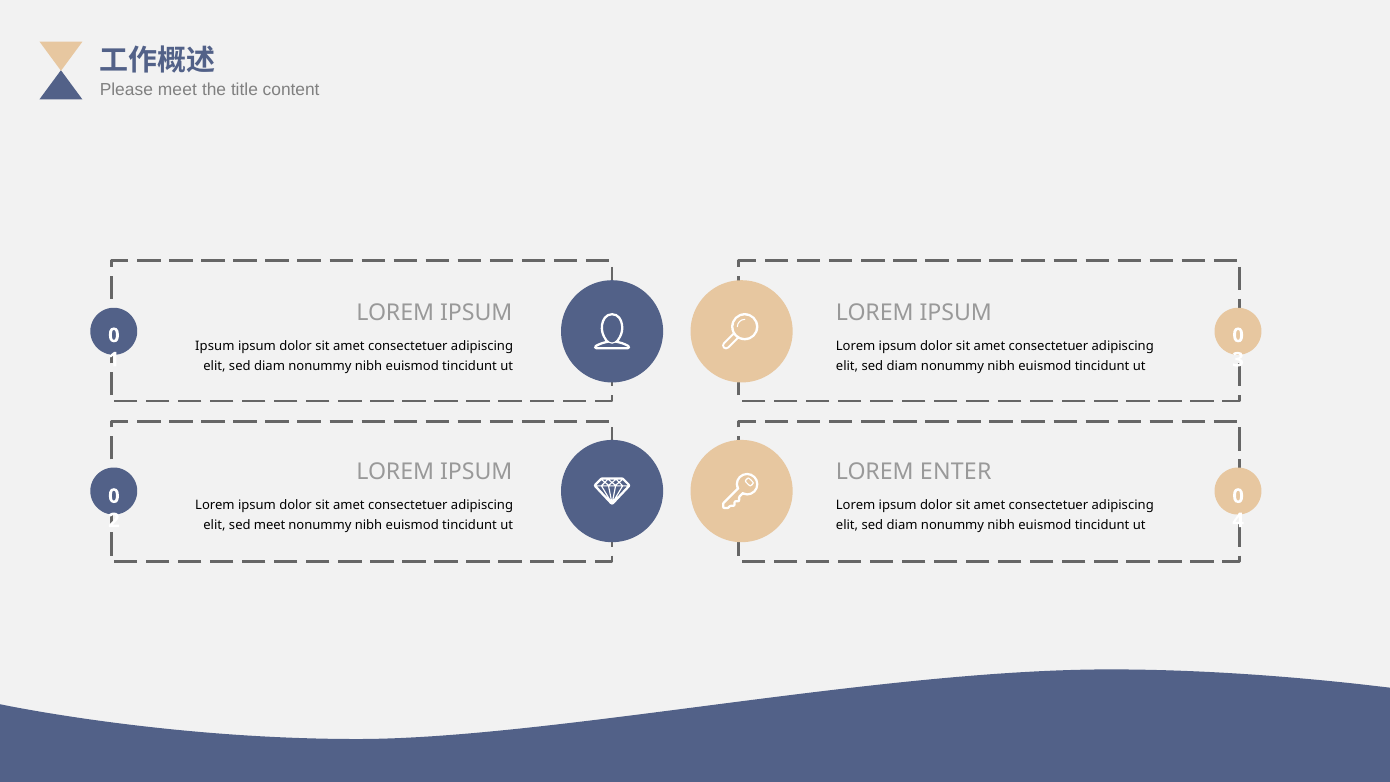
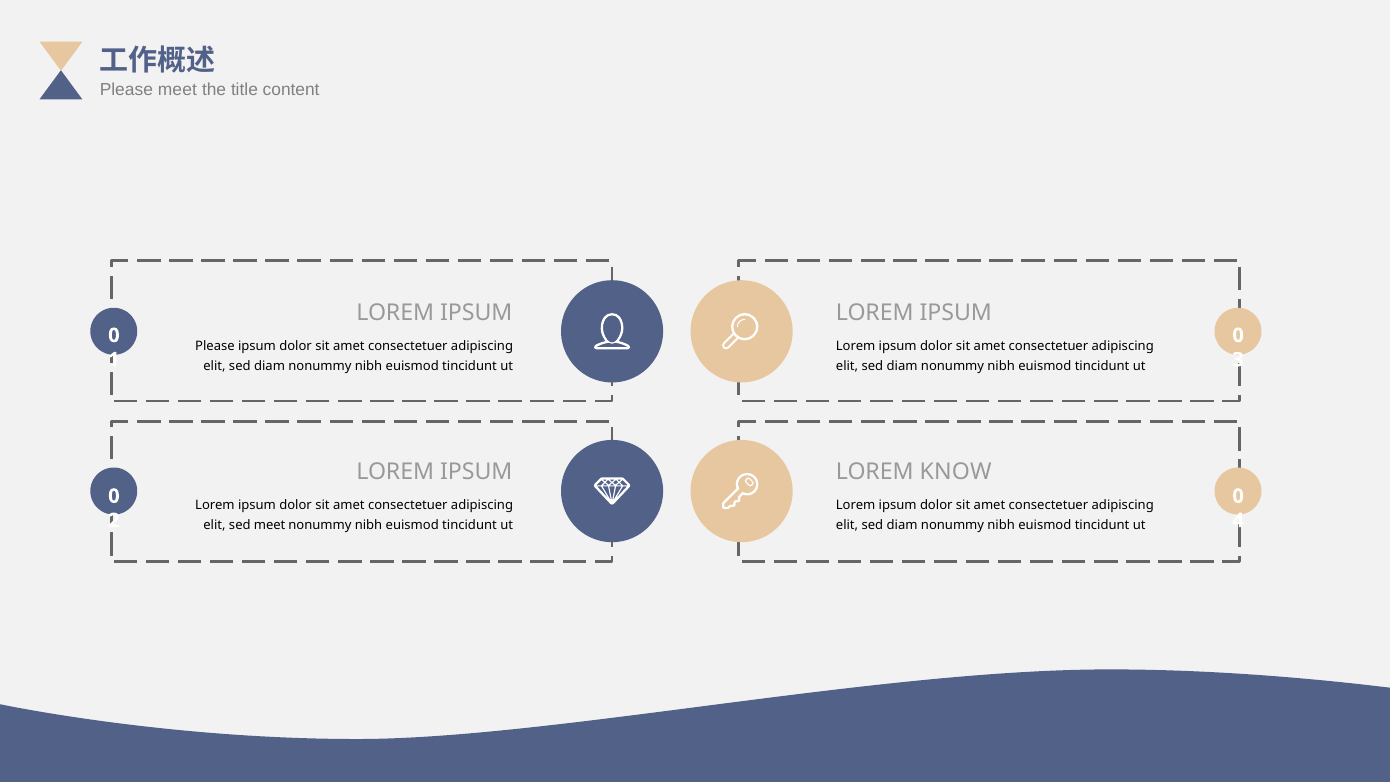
Ipsum: Ipsum -> Please (215, 346)
ENTER: ENTER -> KNOW (956, 472)
